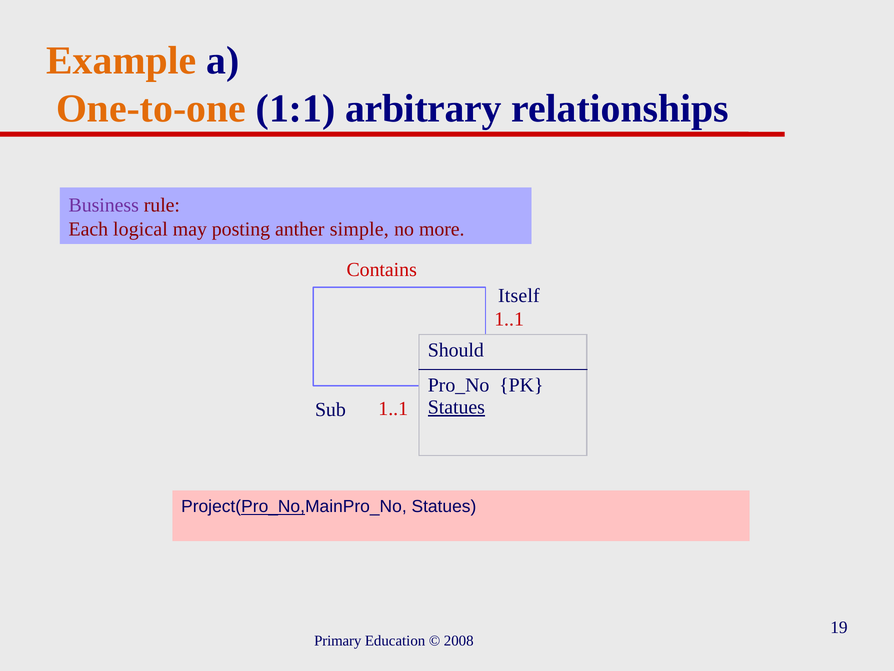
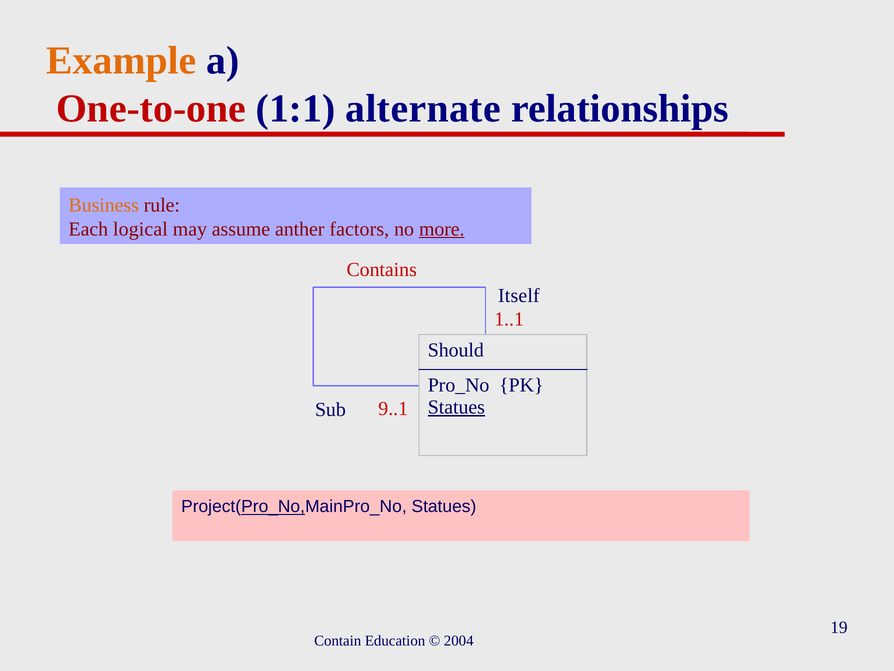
One-to-one colour: orange -> red (151, 108)
arbitrary: arbitrary -> alternate (423, 108)
Business colour: purple -> orange (104, 205)
posting: posting -> assume (241, 229)
simple: simple -> factors (359, 229)
more underline: none -> present (442, 229)
1..1: 1..1 -> 9..1 (393, 408)
Primary: Primary -> Contain (338, 640)
2008: 2008 -> 2004 (459, 640)
